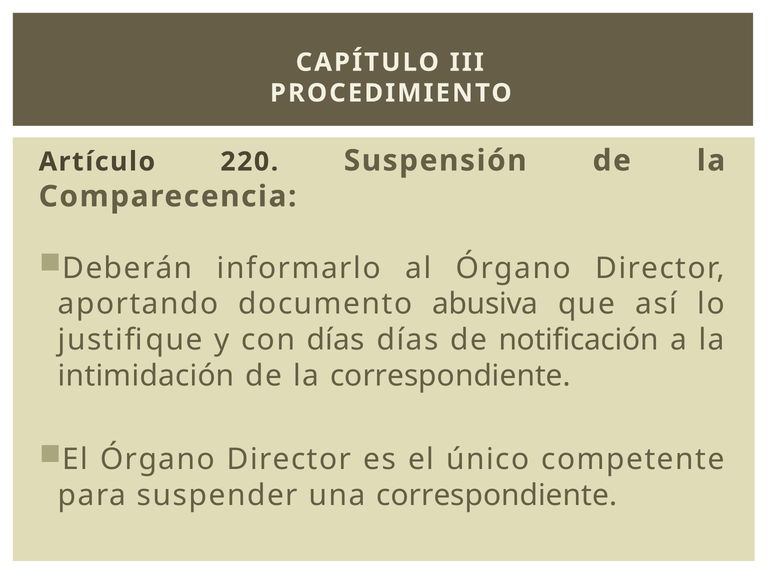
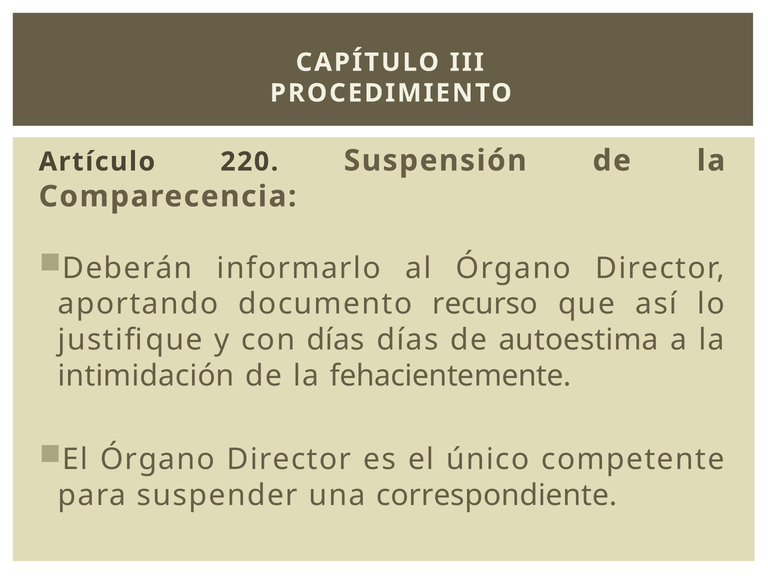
abusiva: abusiva -> recurso (485, 304)
notificación: notificación -> autoestima (578, 340)
la correspondiente: correspondiente -> fehacientemente (451, 376)
